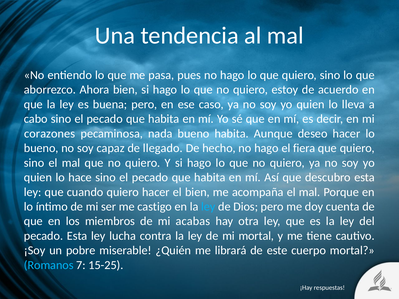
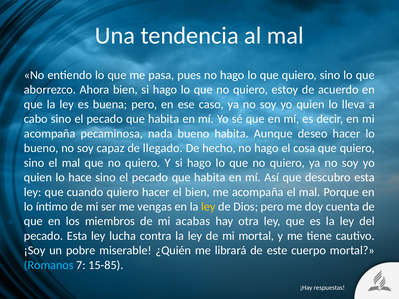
corazones: corazones -> acompaña (50, 134)
fiera: fiera -> cosa (304, 148)
castigo: castigo -> vengas (155, 207)
ley colour: light blue -> yellow (208, 207)
15-25: 15-25 -> 15-85 (106, 265)
